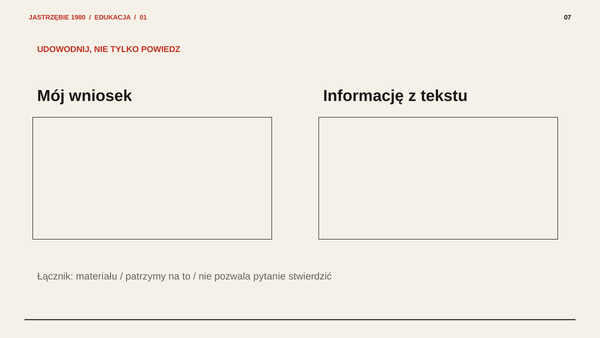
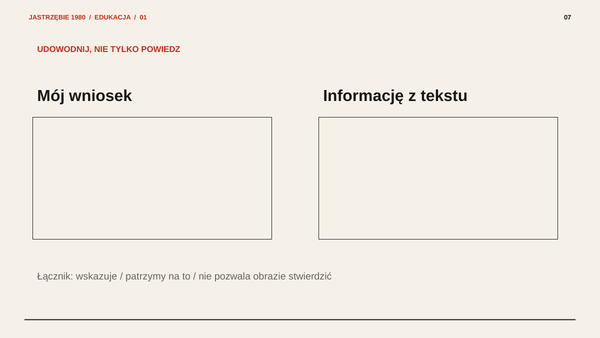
materiału: materiału -> wskazuje (97, 276)
pytanie: pytanie -> obrazie (270, 276)
